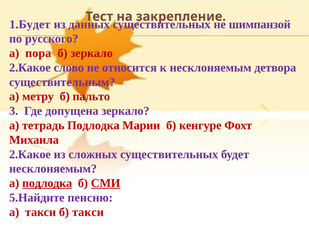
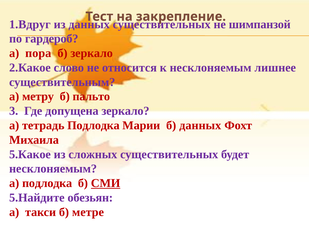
1.Будет: 1.Будет -> 1.Вдруг (30, 24)
русского: русского -> гардероб (52, 39)
детвора: детвора -> лишнее (275, 68)
б кенгуре: кенгуре -> данных (200, 125)
2.Какое: 2.Какое -> 5.Какое (30, 154)
подлодка underline: present -> none (47, 183)
пенсню: пенсню -> обезьян (90, 197)
б такси: такси -> метре (88, 212)
